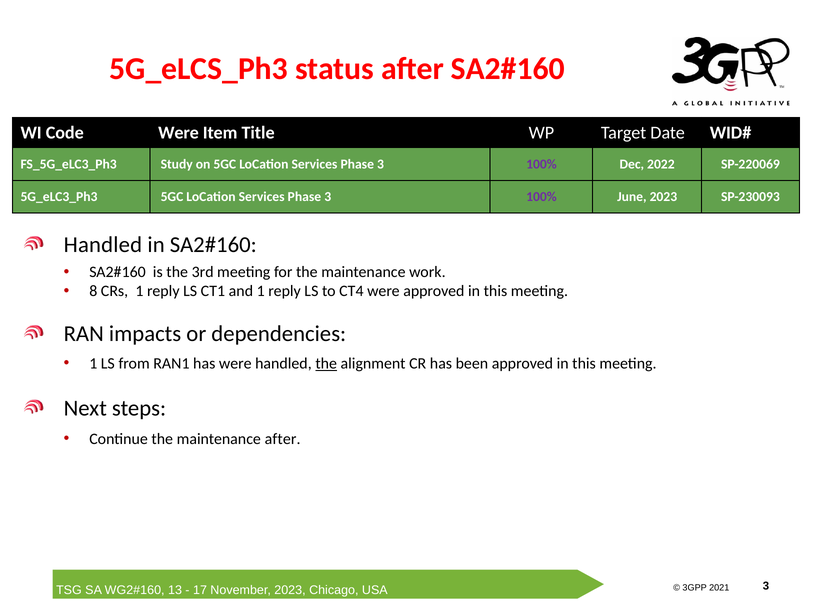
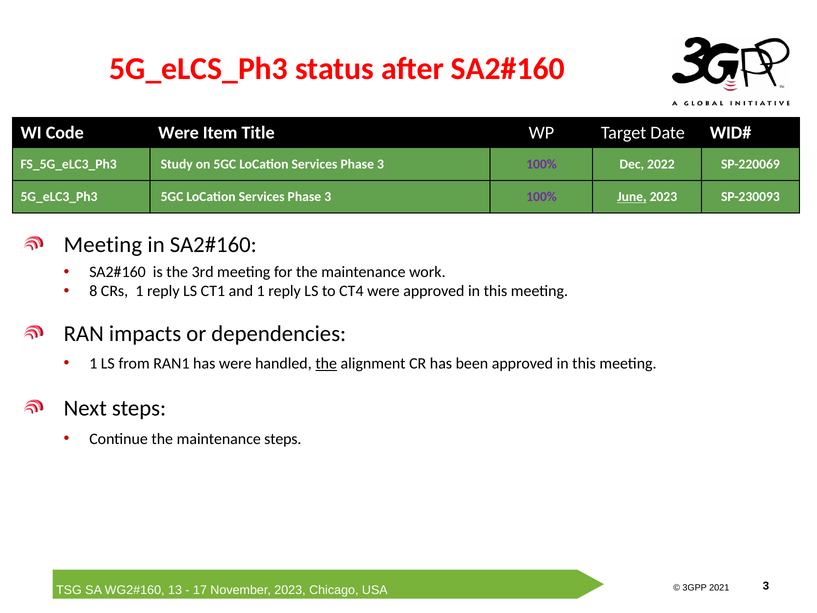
June underline: none -> present (632, 197)
Handled: Handled -> Meeting (103, 245)
maintenance after: after -> steps (283, 439)
